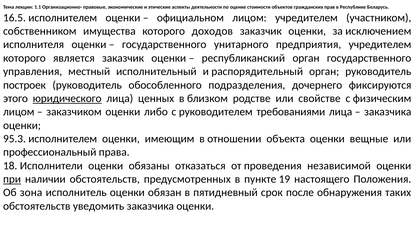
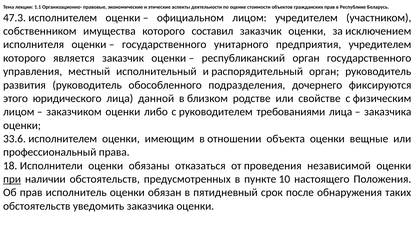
16.5: 16.5 -> 47.3 (14, 18)
доходов: доходов -> составил (212, 31)
построек: построек -> развития (24, 85)
юридического underline: present -> none (67, 99)
ценных: ценных -> данной (156, 99)
95.3: 95.3 -> 33.6 (14, 139)
19: 19 -> 10 (284, 179)
Об зона: зона -> прав (31, 193)
